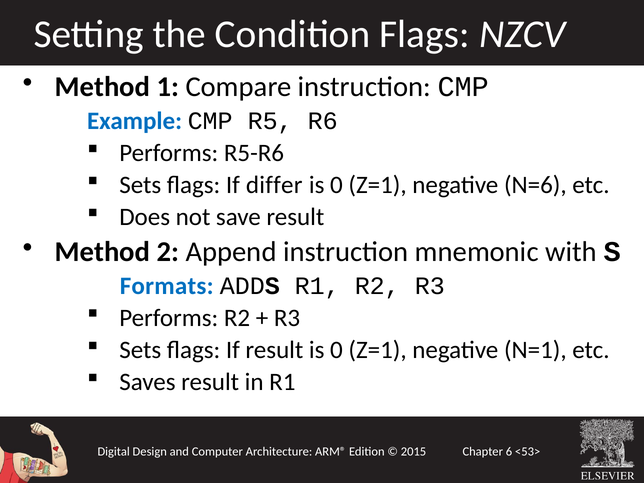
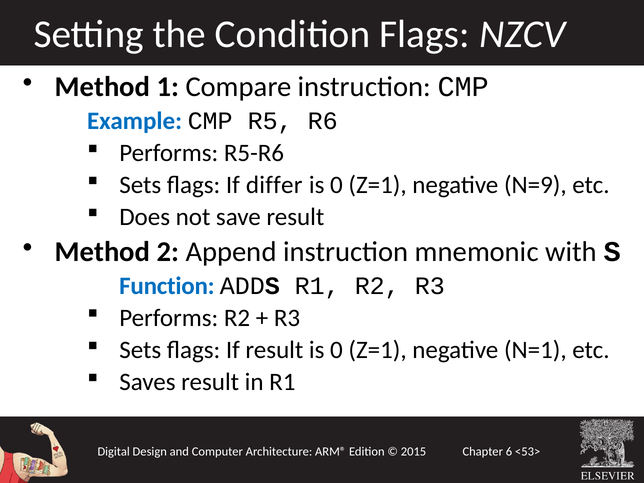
N=6: N=6 -> N=9 (535, 185)
Formats: Formats -> Function (167, 286)
